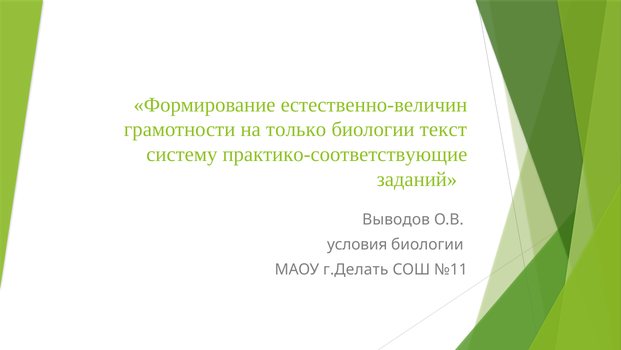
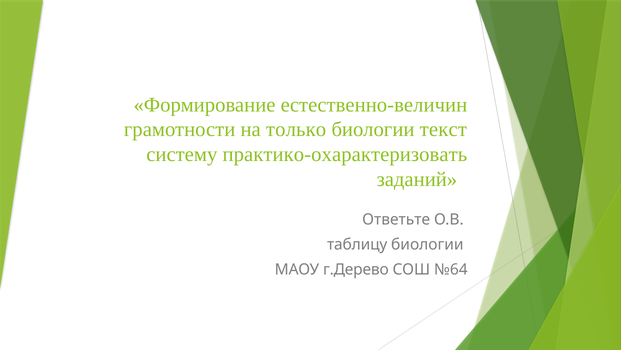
практико-соответствующие: практико-соответствующие -> практико-охарактеризовать (345, 154)
Выводов: Выводов -> Ответьте (396, 219)
условия: условия -> таблицу (357, 244)
г.Делать: г.Делать -> г.Дерево (356, 269)
№11: №11 -> №64 (451, 269)
